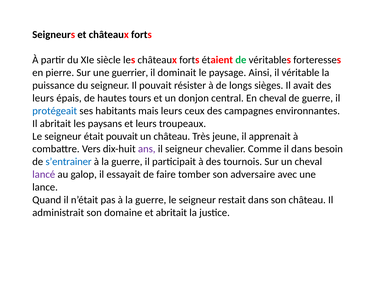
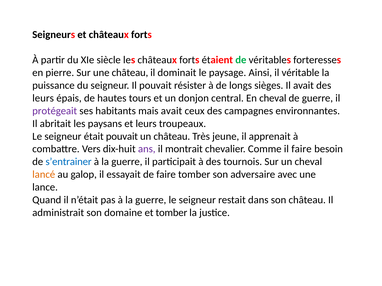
une guerrier: guerrier -> château (130, 73)
protégeait colour: blue -> purple (55, 111)
mais leurs: leurs -> avait (172, 111)
il seigneur: seigneur -> montrait (184, 149)
il dans: dans -> faire (301, 149)
lancé colour: purple -> orange (44, 175)
et abritait: abritait -> tomber (171, 213)
